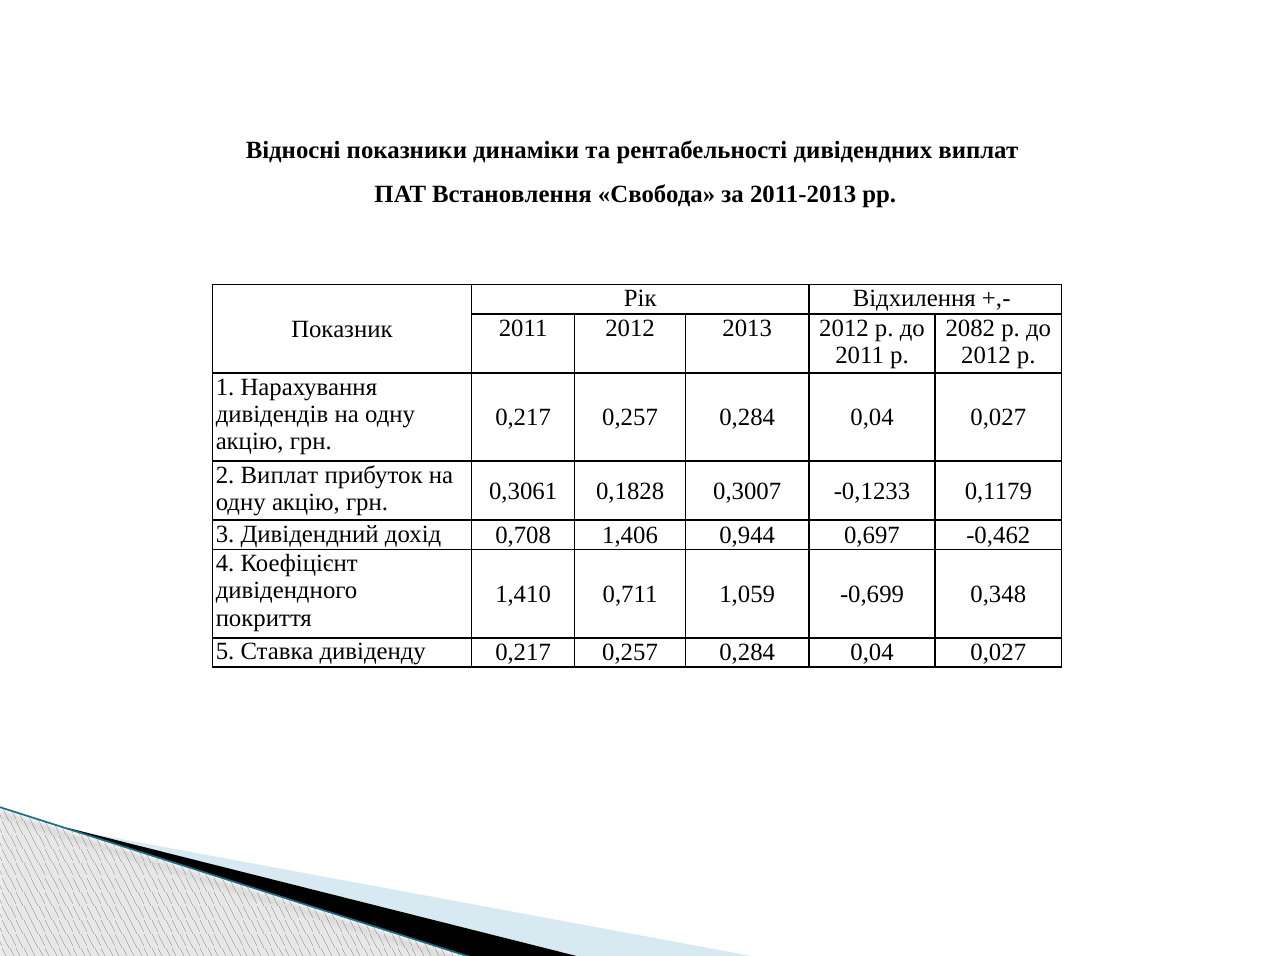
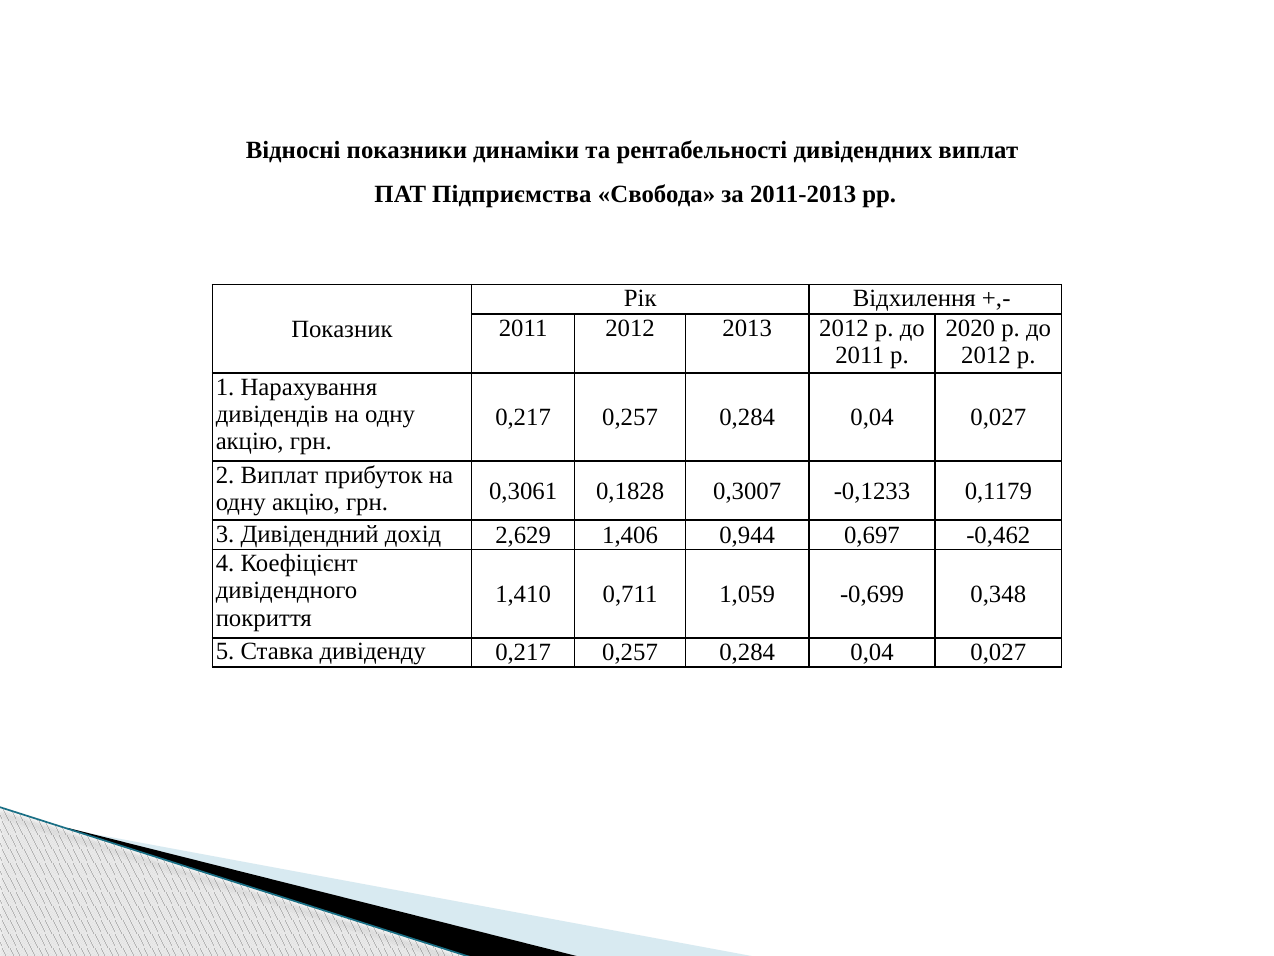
Встановлення: Встановлення -> Підприємства (512, 195)
2082: 2082 -> 2020 (970, 328)
0,708: 0,708 -> 2,629 (523, 535)
